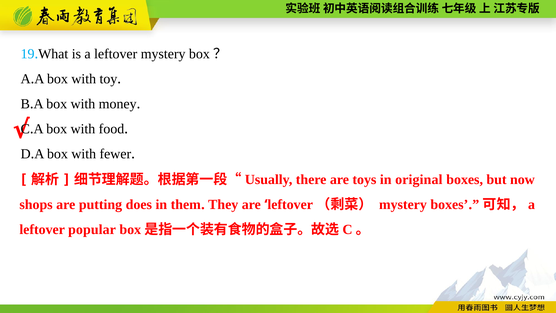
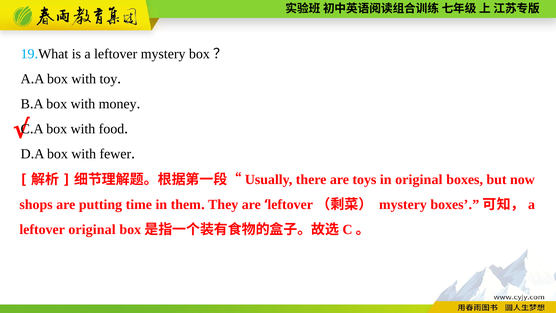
does: does -> time (139, 204)
leftover popular: popular -> original (92, 229)
